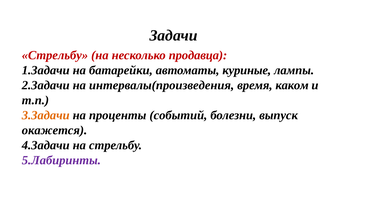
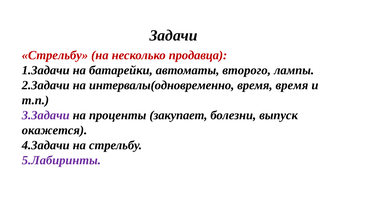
куриные: куриные -> второго (247, 70)
интервалы(произведения: интервалы(произведения -> интервалы(одновременно (162, 85)
время каком: каком -> время (292, 85)
3.Задачи colour: orange -> purple (46, 115)
событий: событий -> закупает (178, 115)
